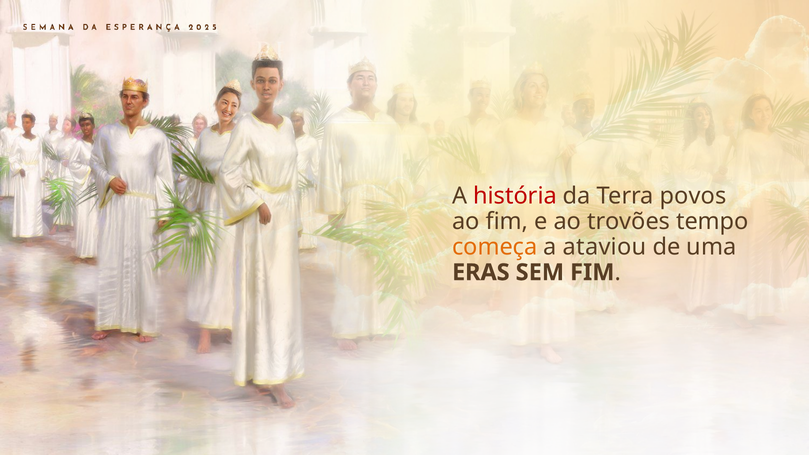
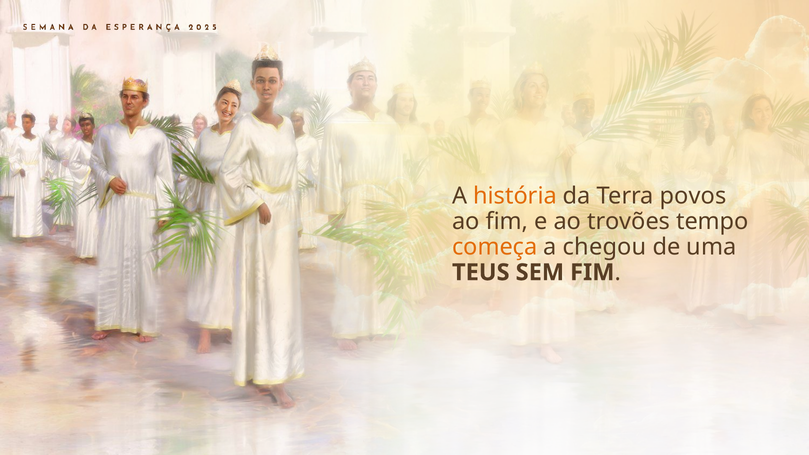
história colour: red -> orange (515, 196)
ataviou: ataviou -> chegou (605, 247)
ERAS: ERAS -> TEUS (481, 272)
